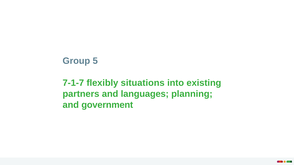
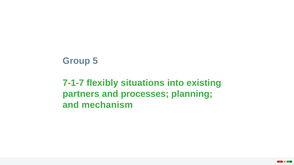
languages: languages -> processes (145, 94)
government: government -> mechanism (107, 105)
